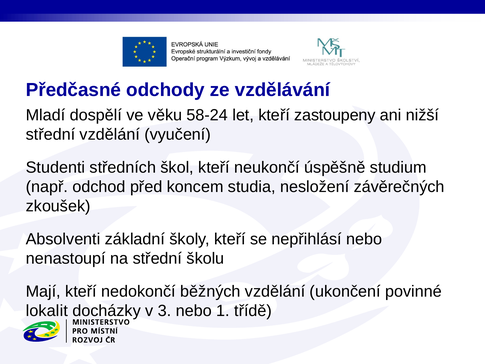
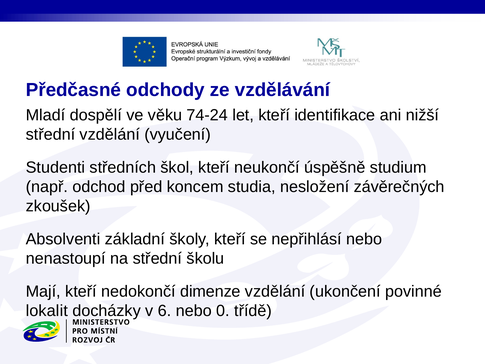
58-24: 58-24 -> 74-24 (207, 115)
zastoupeny: zastoupeny -> identifikace (335, 115)
běžných: běžných -> dimenze (210, 291)
3: 3 -> 6 (165, 311)
1: 1 -> 0 (223, 311)
